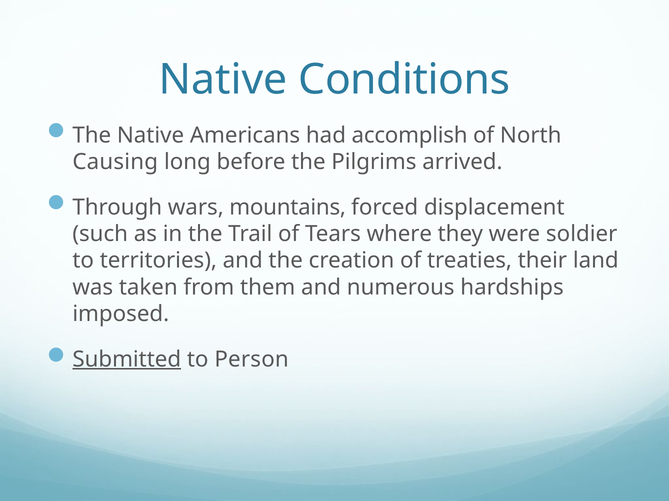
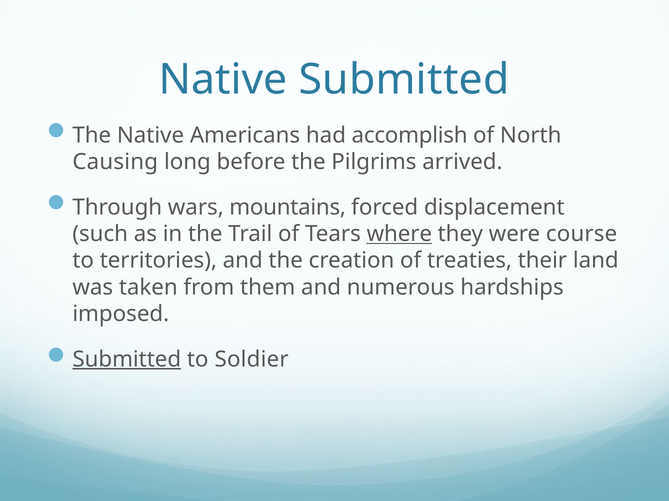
Native Conditions: Conditions -> Submitted (404, 80)
where underline: none -> present (399, 234)
soldier: soldier -> course (582, 234)
Person: Person -> Soldier (252, 360)
